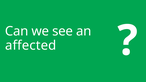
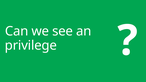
affected: affected -> privilege (31, 45)
